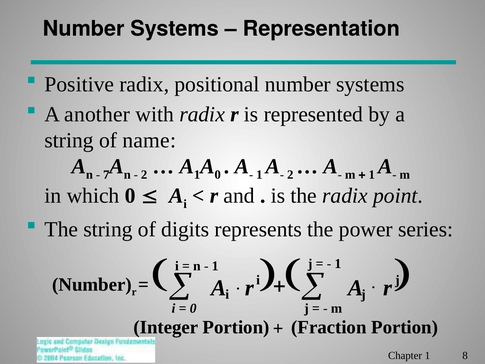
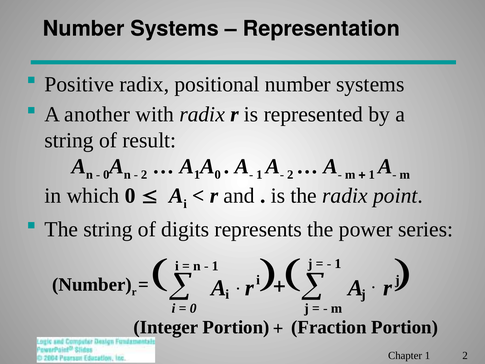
name: name -> result (149, 140)
7: 7 -> 0 (106, 175)
1 8: 8 -> 2 (465, 355)
